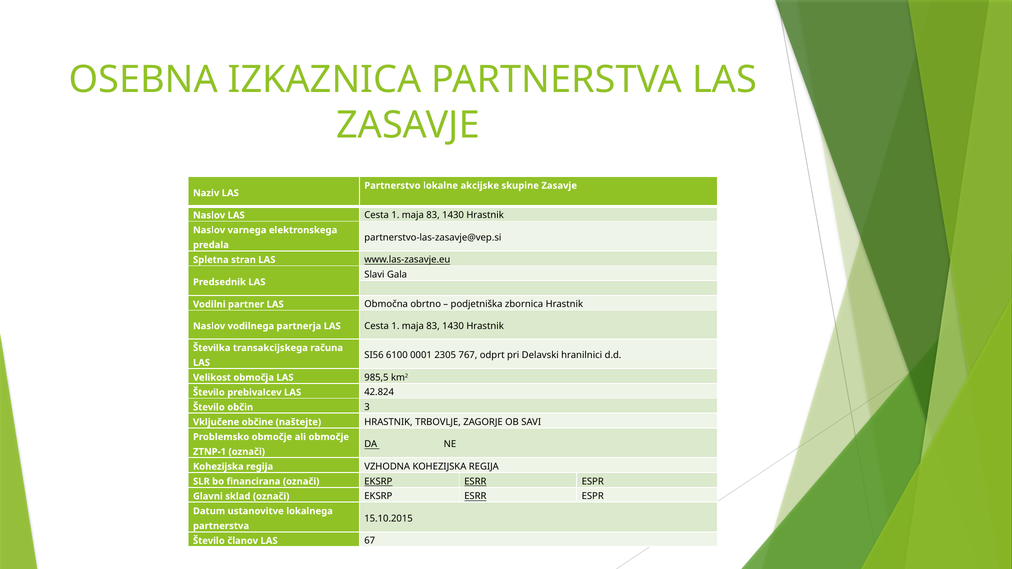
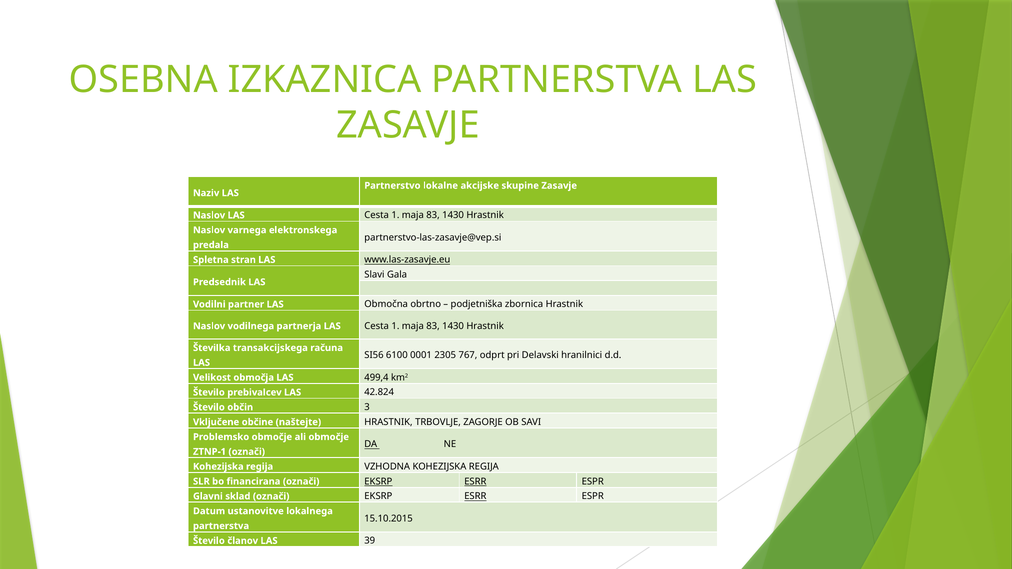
985,5: 985,5 -> 499,4 (376, 378)
67: 67 -> 39 (370, 541)
